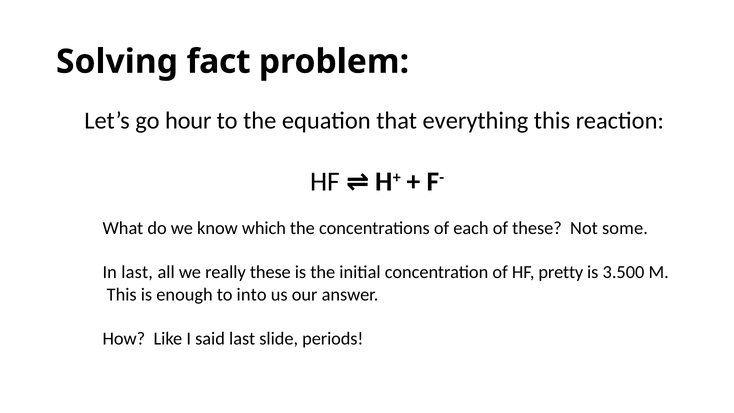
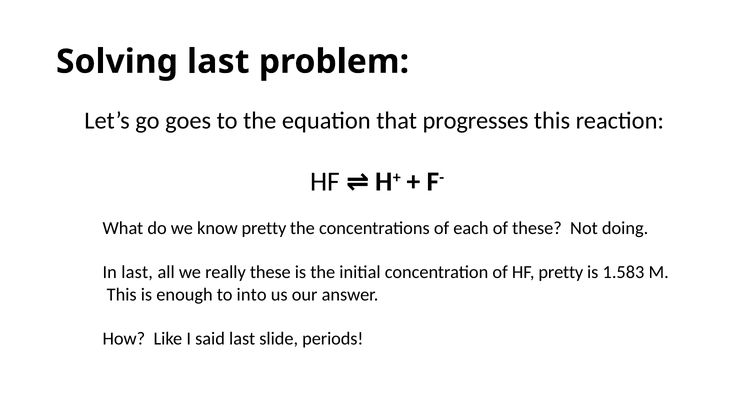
Solving fact: fact -> last (218, 62)
hour: hour -> goes (188, 121)
everything: everything -> progresses (476, 121)
know which: which -> pretty (264, 228)
some: some -> doing (625, 228)
3.500: 3.500 -> 1.583 (623, 272)
